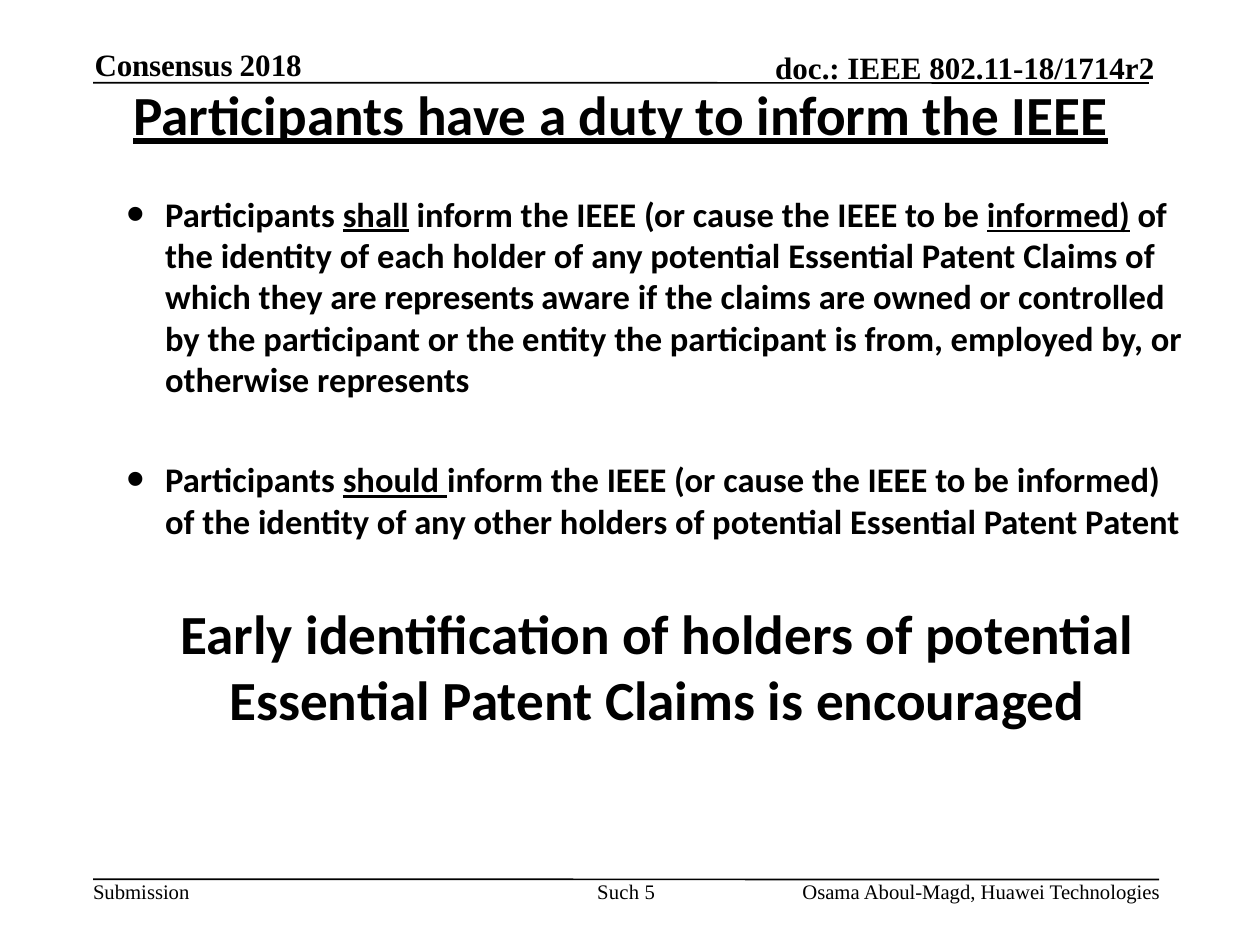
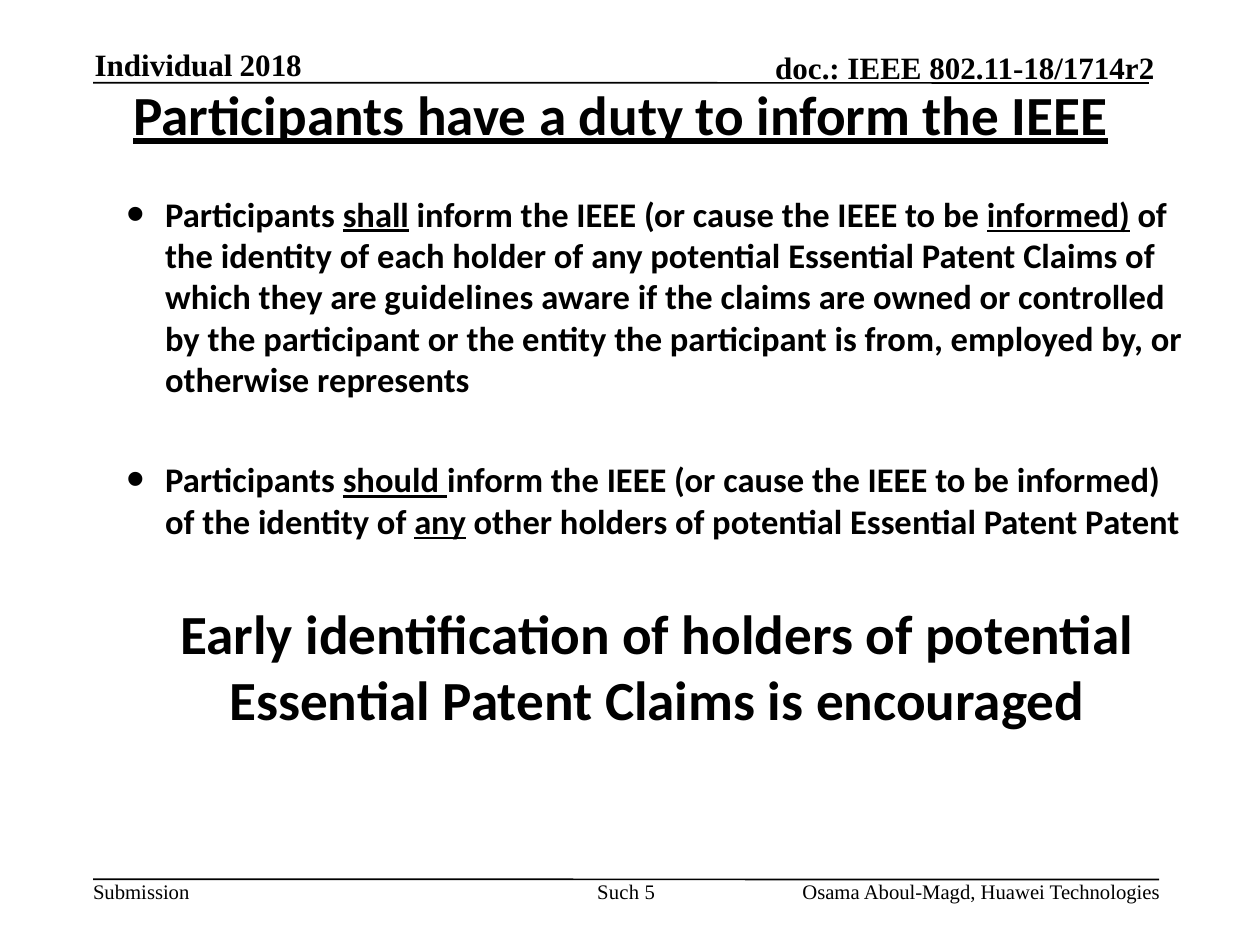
Consensus: Consensus -> Individual (164, 66)
are represents: represents -> guidelines (459, 299)
any underline: none -> present (440, 523)
